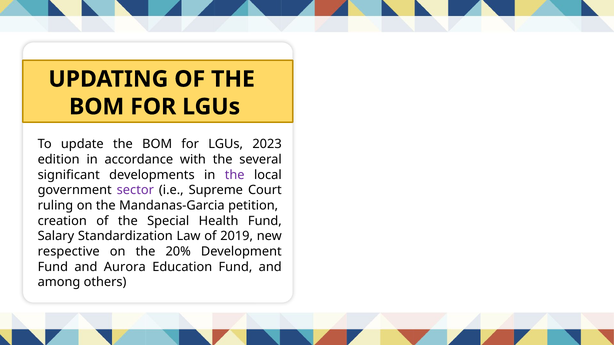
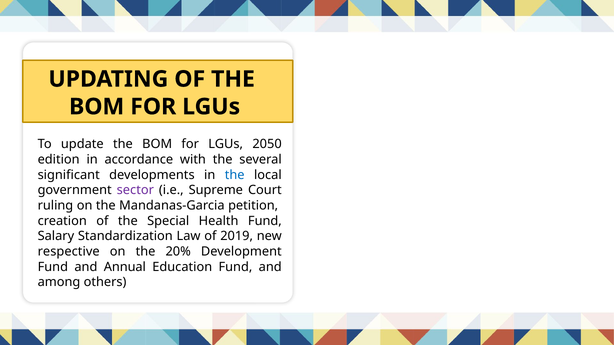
2023: 2023 -> 2050 (267, 144)
the colour: purple -> blue (235, 175)
Aurora: Aurora -> Annual (125, 267)
